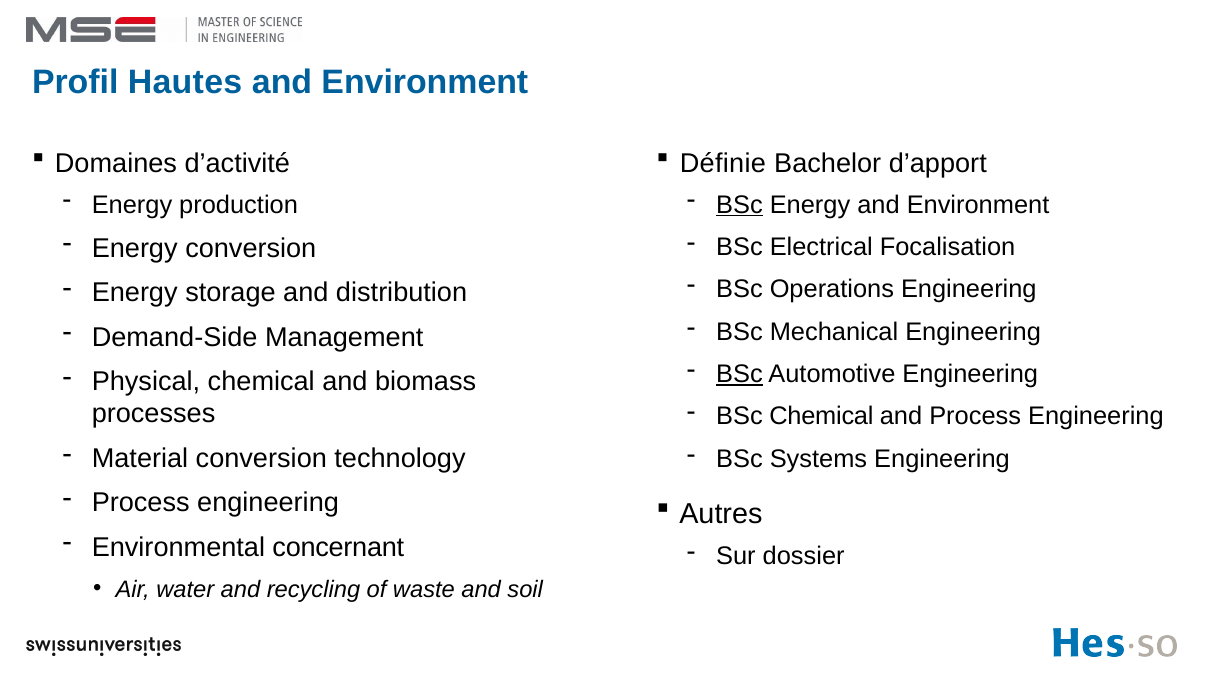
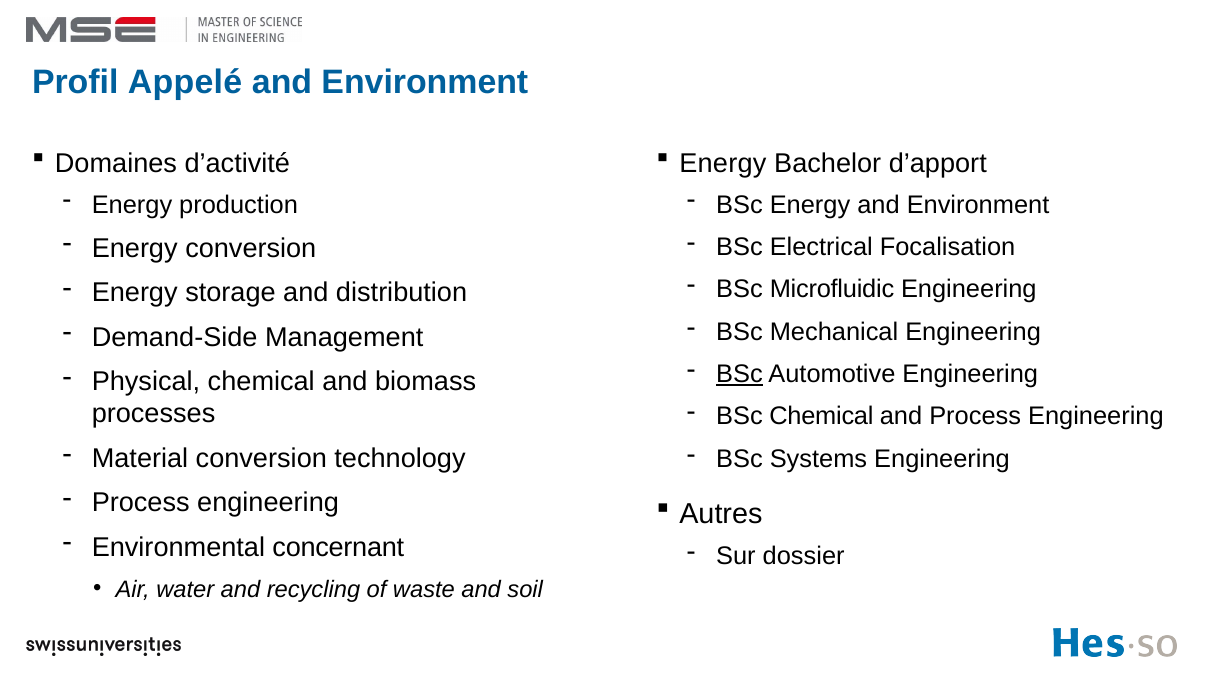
Hautes: Hautes -> Appelé (185, 82)
Définie: Définie -> Energy (723, 163)
BSc underline: present -> none (739, 205)
Operations: Operations -> Microfluidic (832, 289)
